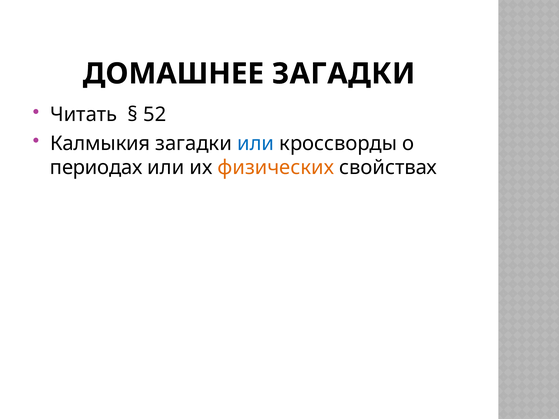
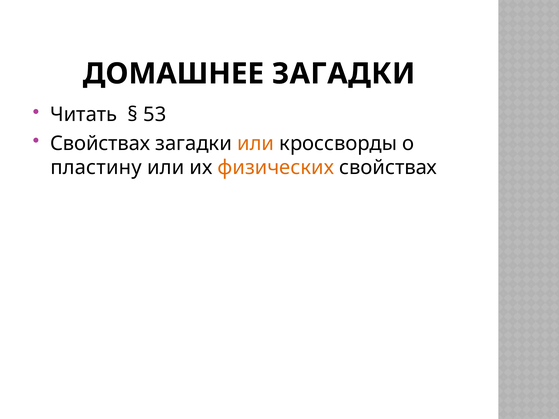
52: 52 -> 53 (155, 115)
Калмыкия: Калмыкия -> Свойствах (100, 144)
или colour: blue -> orange (256, 144)
периодах: периодах -> пластину (96, 168)
